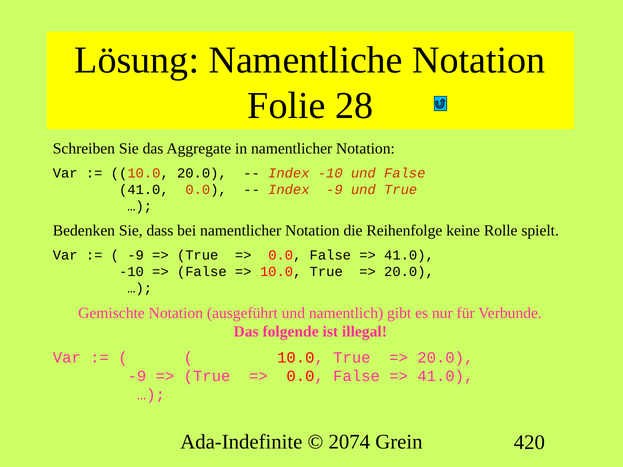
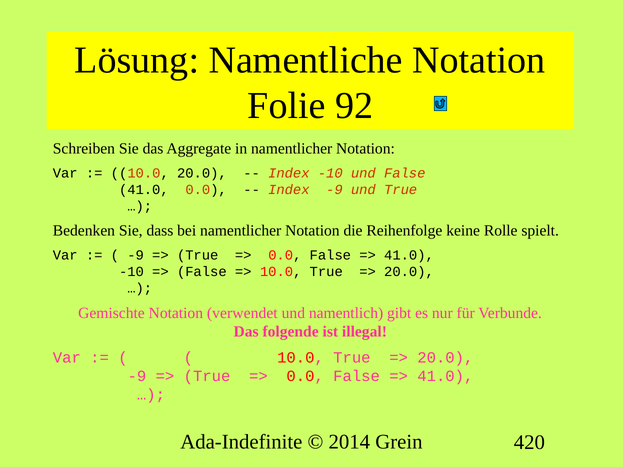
28: 28 -> 92 (354, 106)
ausgeführt: ausgeführt -> verwendet (242, 313)
2074: 2074 -> 2014 (349, 442)
